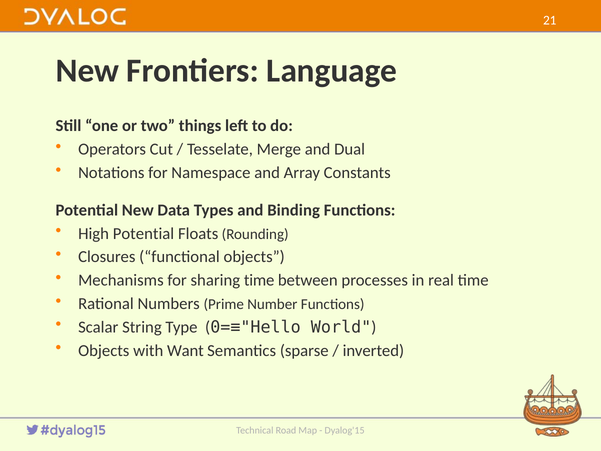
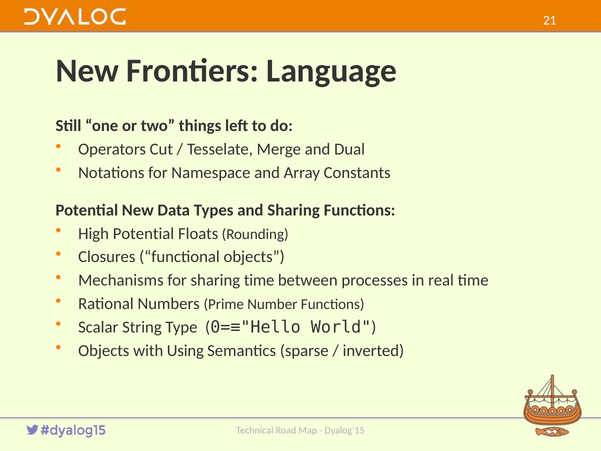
and Binding: Binding -> Sharing (294, 210)
Want: Want -> Using (185, 350)
